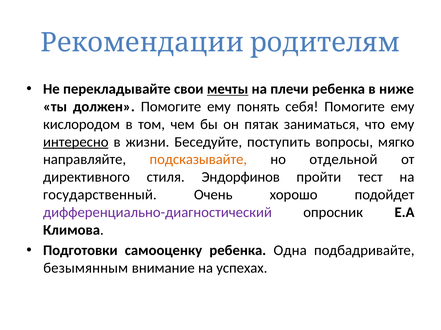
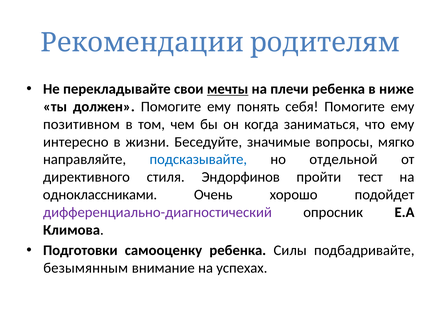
кислородом: кислородом -> позитивном (81, 125)
пятак: пятак -> когда (261, 125)
интересно underline: present -> none (76, 142)
поступить: поступить -> значимые (279, 142)
подсказывайте colour: orange -> blue (198, 160)
государственный: государственный -> одноклассниками (100, 195)
Одна: Одна -> Силы (290, 251)
